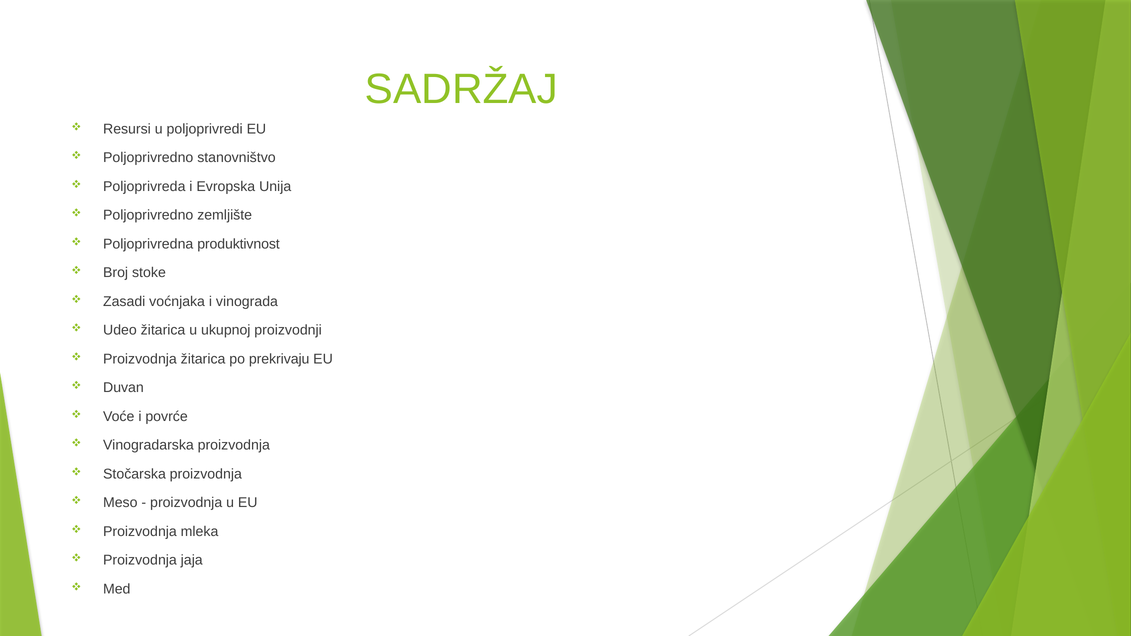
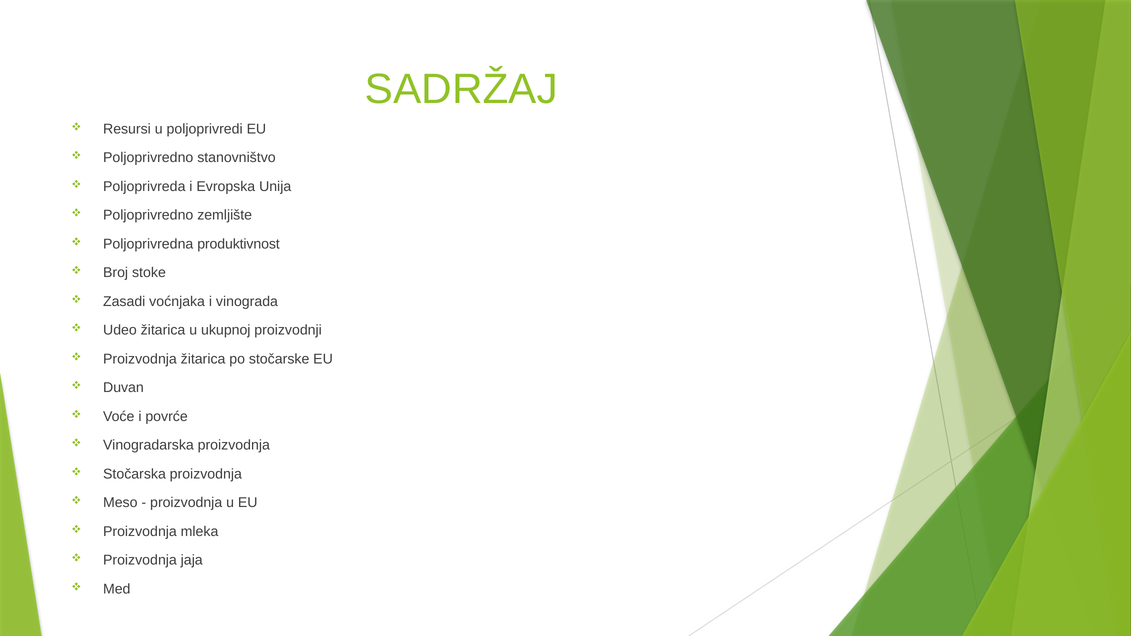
prekrivaju: prekrivaju -> stočarske (279, 359)
